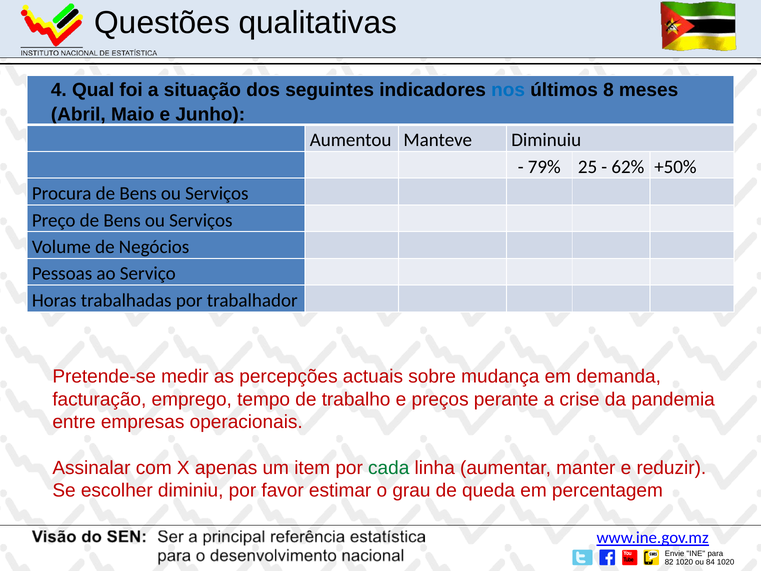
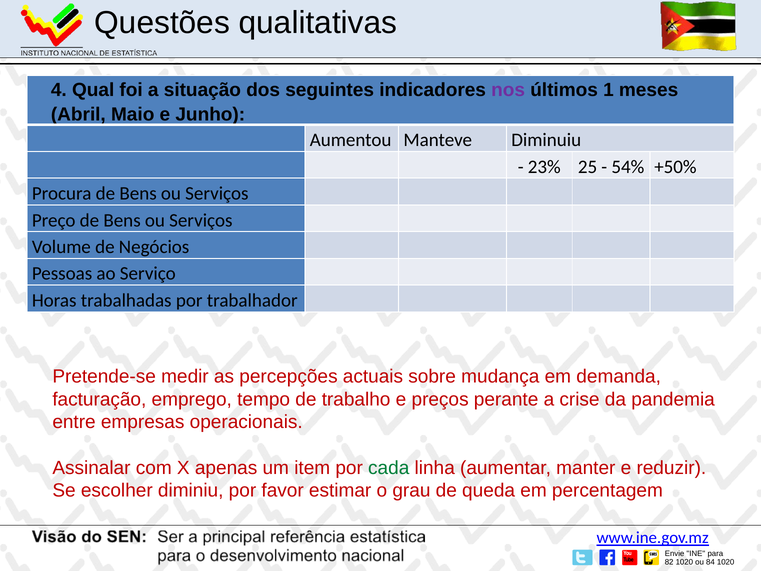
nos colour: blue -> purple (508, 90)
8: 8 -> 1 (608, 90)
79%: 79% -> 23% (544, 167)
62%: 62% -> 54% (628, 167)
